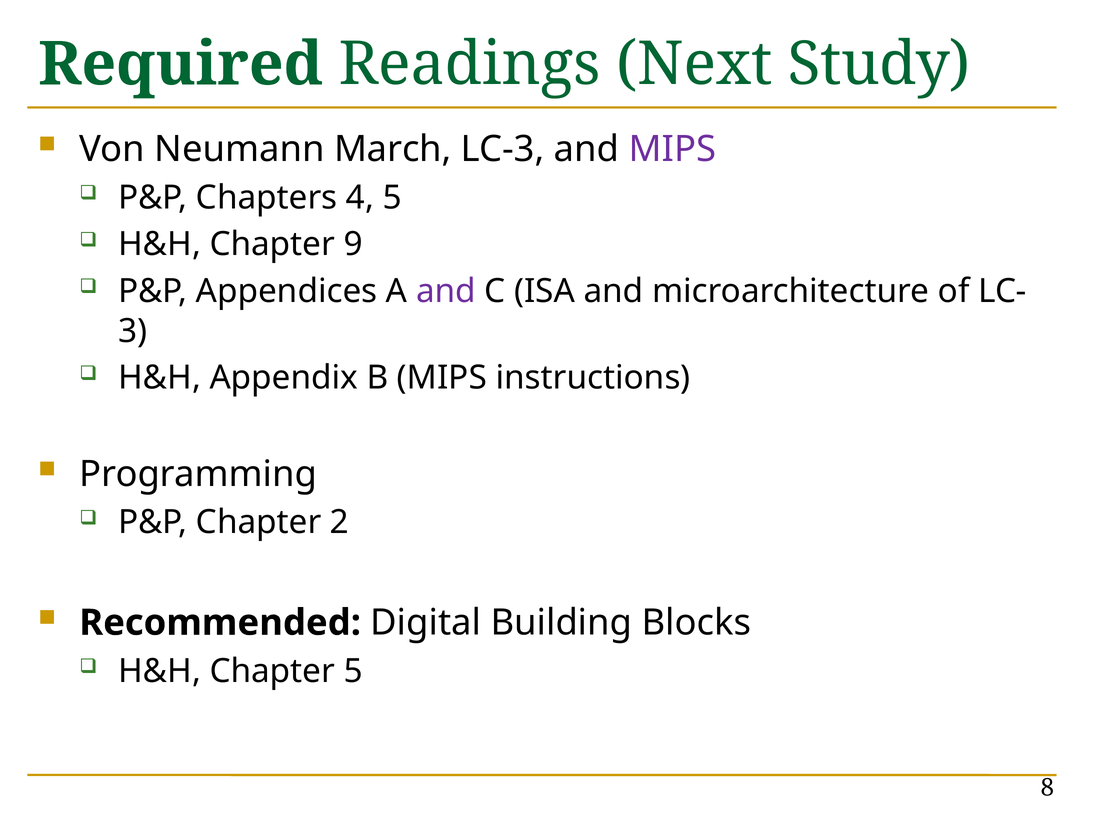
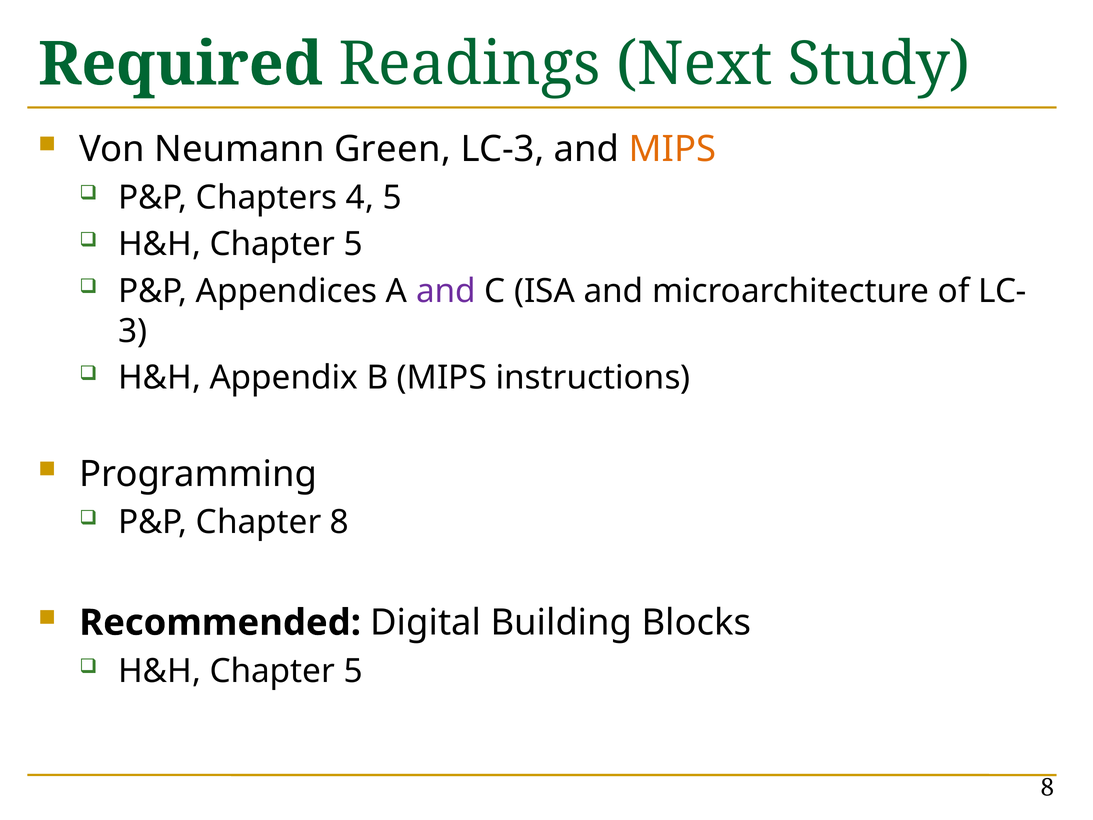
March: March -> Green (393, 149)
MIPS colour: purple -> orange (672, 149)
9: 9 -> 5 (353, 244)
Chapter 2: 2 -> 8 (339, 522)
